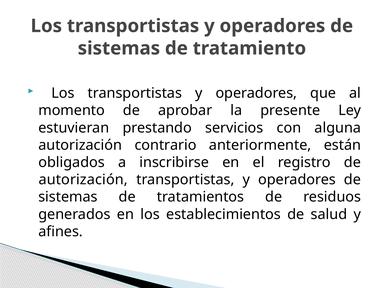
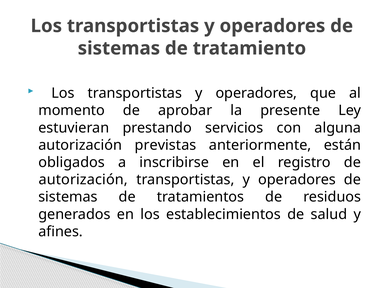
contrario: contrario -> previstas (165, 145)
